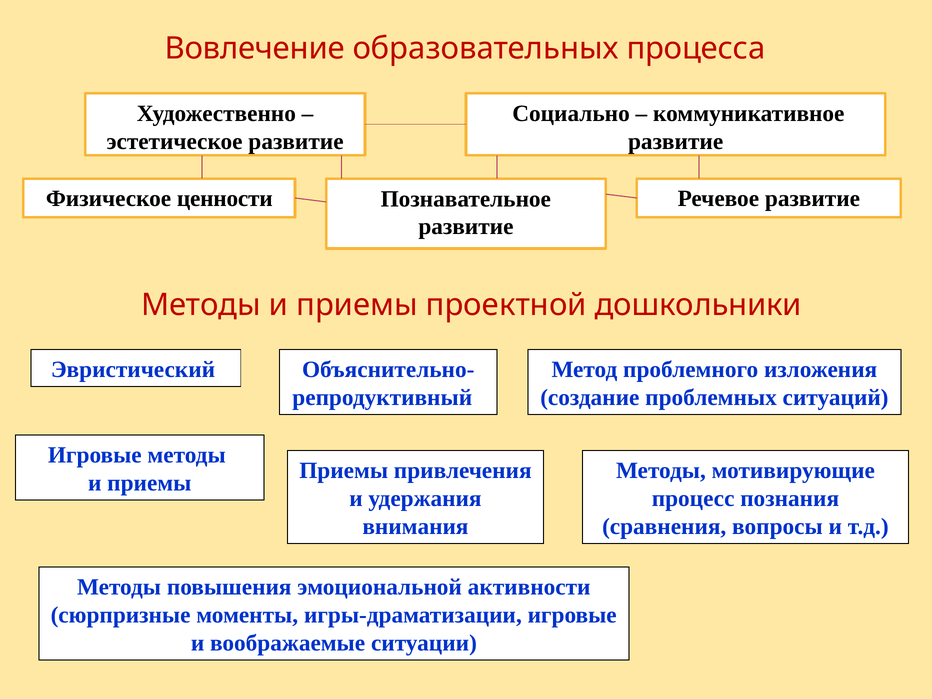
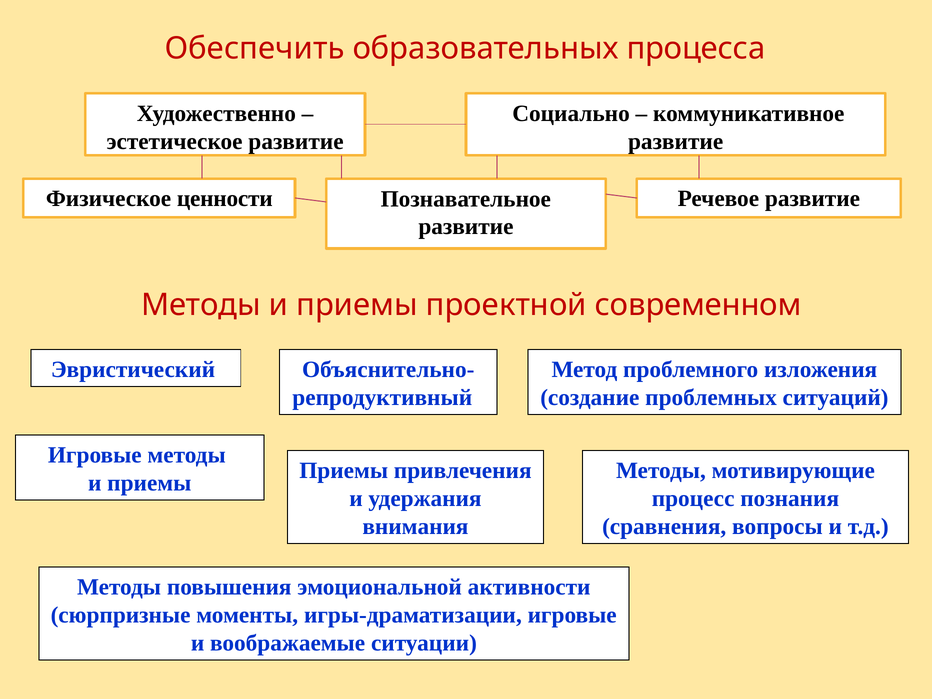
Вовлечение: Вовлечение -> Обеспечить (255, 49)
дошкольники: дошкольники -> современном (698, 305)
